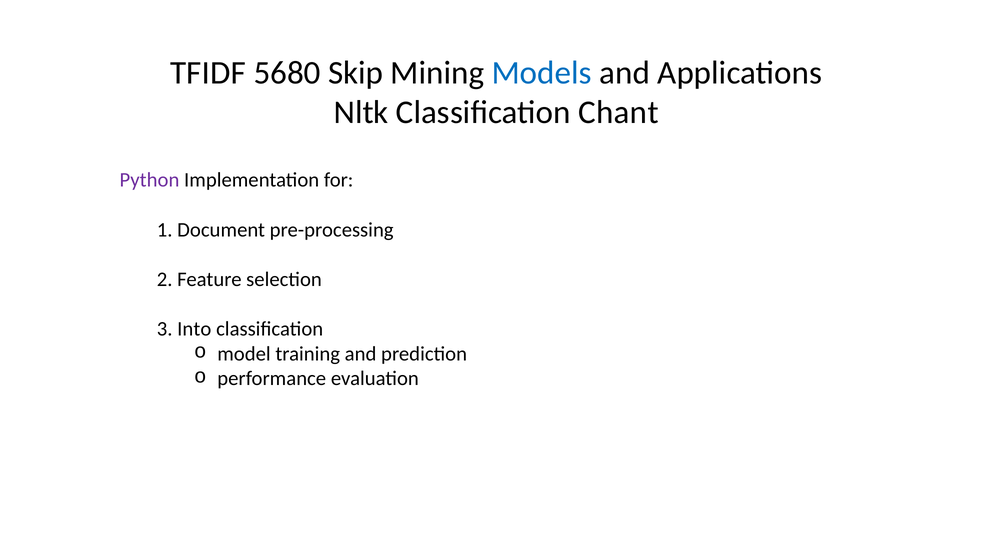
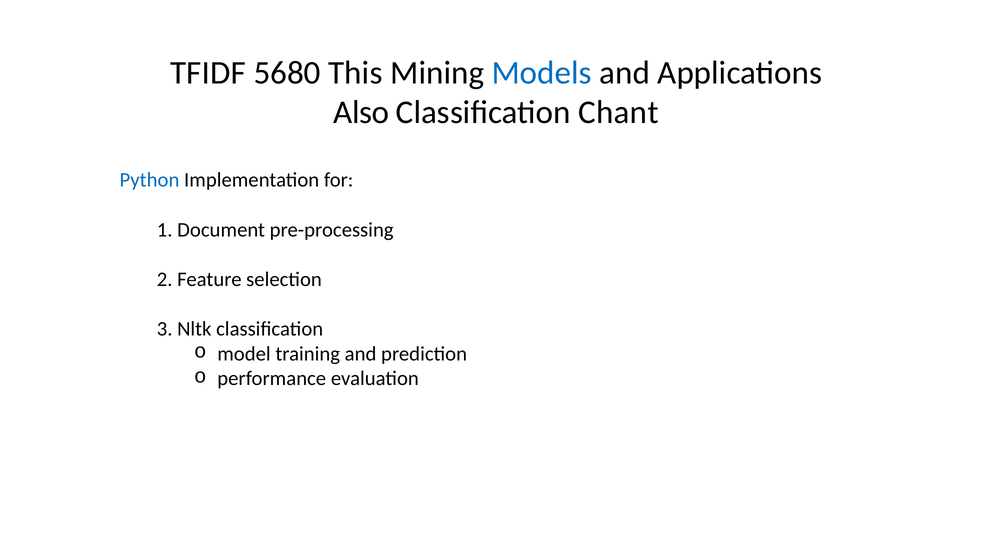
Skip: Skip -> This (355, 73)
Nltk: Nltk -> Also (361, 113)
Python colour: purple -> blue (150, 180)
Into: Into -> Nltk (194, 329)
